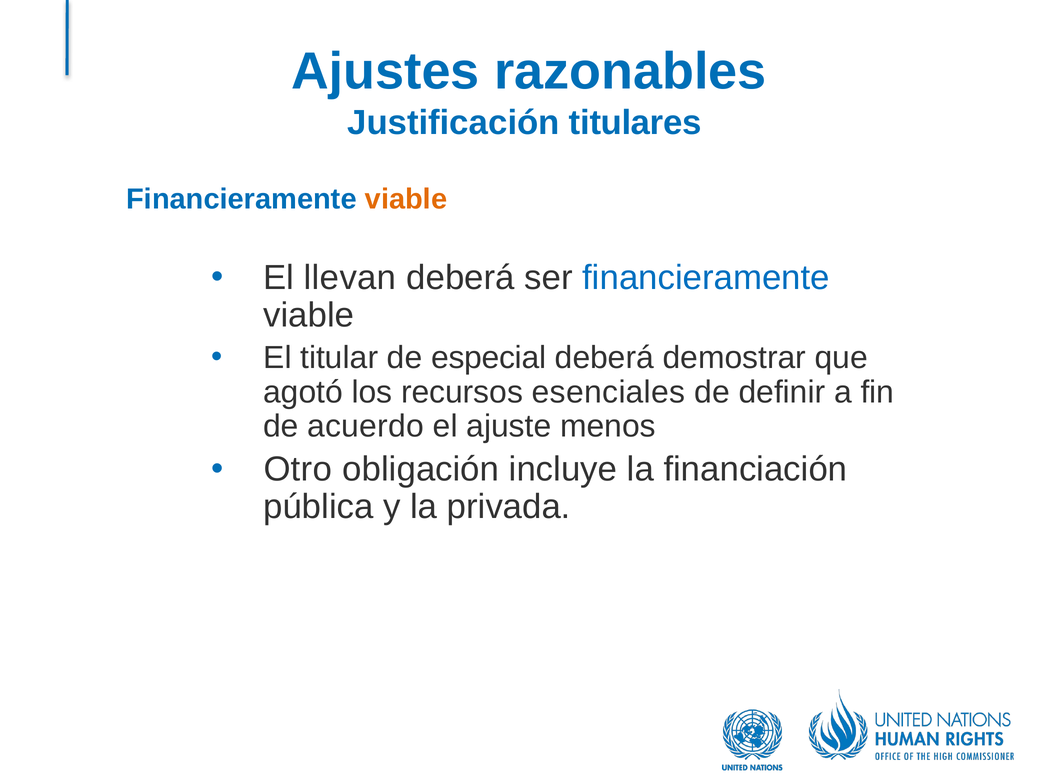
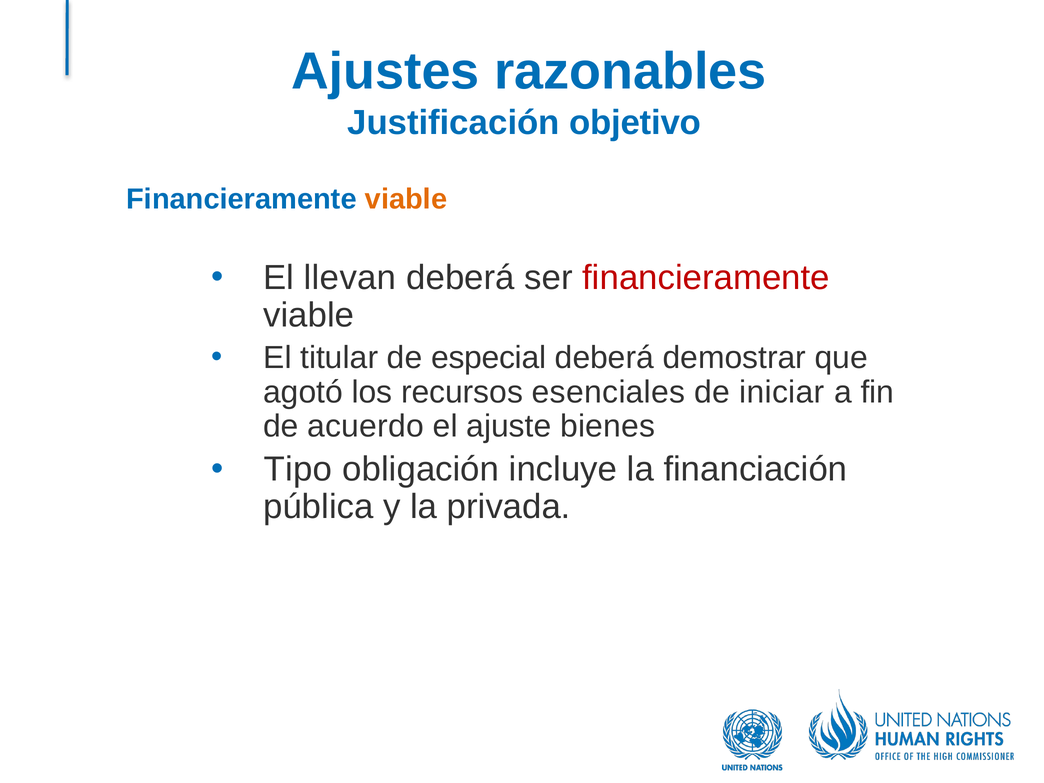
titulares: titulares -> objetivo (635, 123)
financieramente colour: blue -> red (706, 278)
definir: definir -> iniciar (782, 392)
menos: menos -> bienes (608, 426)
Otro: Otro -> Tipo (298, 469)
